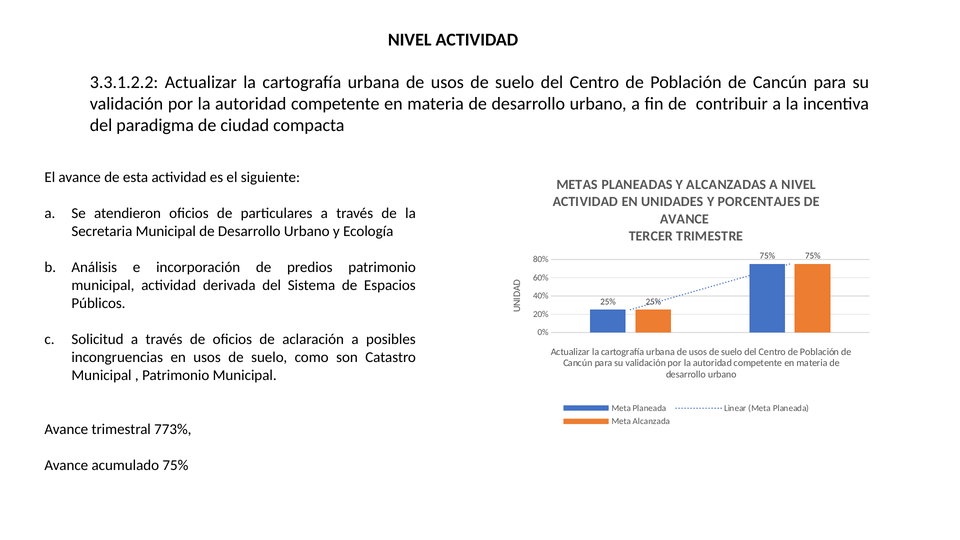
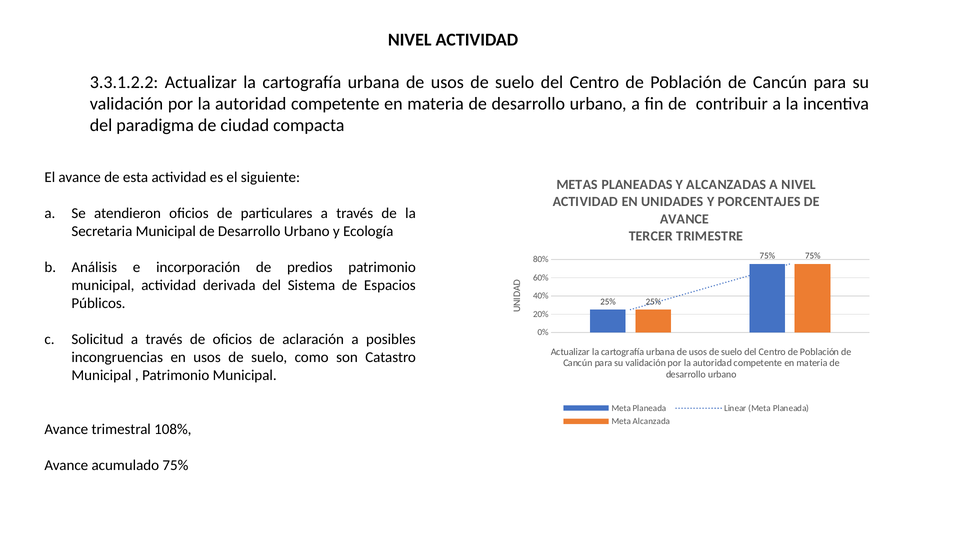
773%: 773% -> 108% (173, 429)
